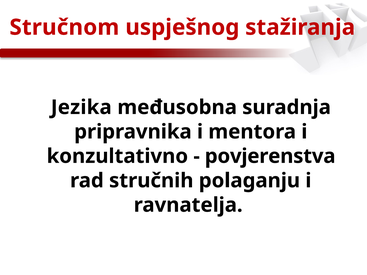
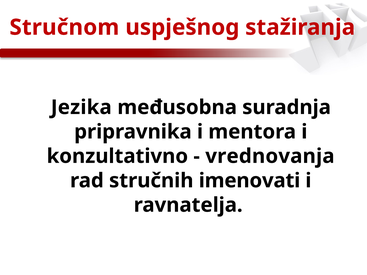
povjerenstva: povjerenstva -> vrednovanja (270, 156)
polaganju: polaganju -> imenovati (250, 181)
